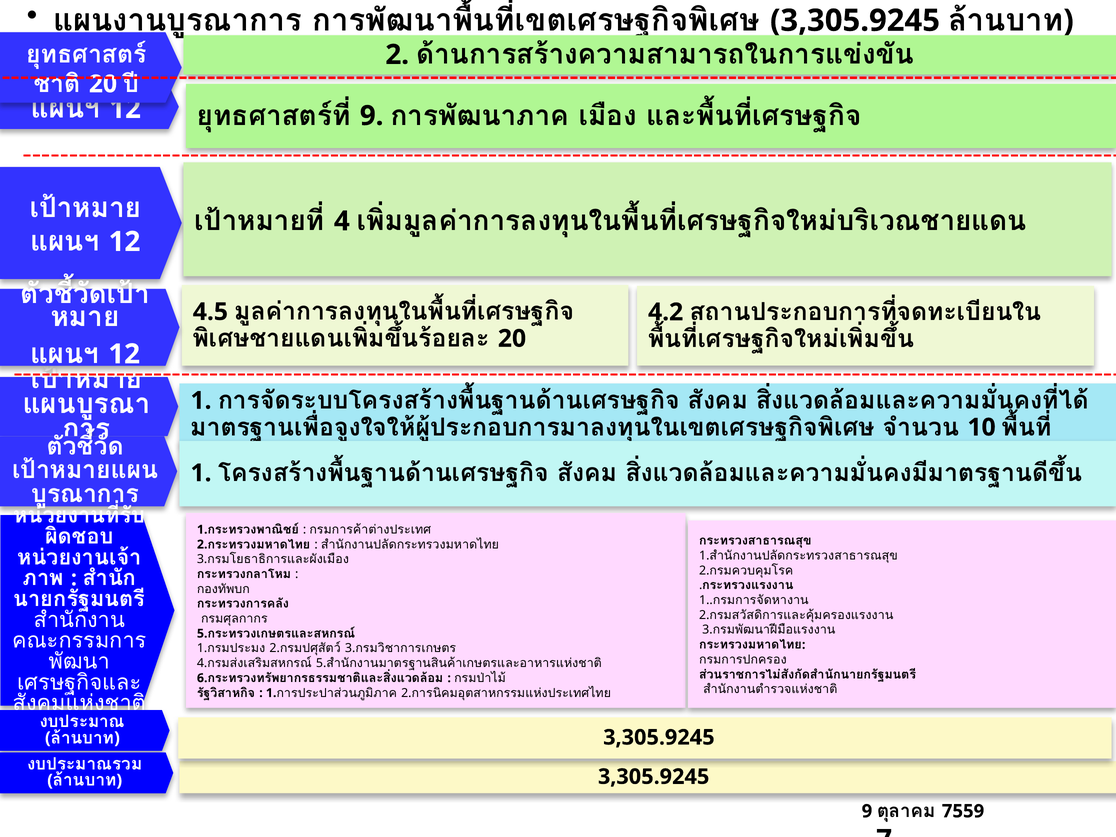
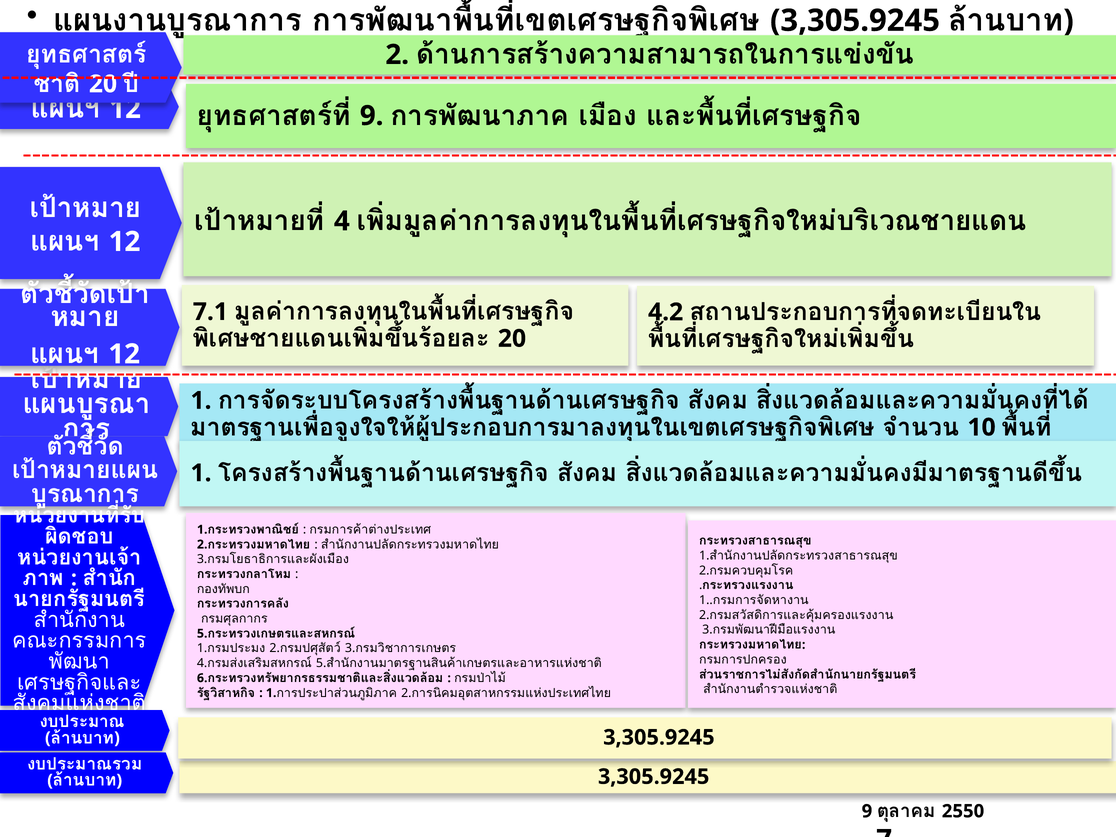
4.5: 4.5 -> 7.1 (210, 312)
7559: 7559 -> 2550 (963, 811)
